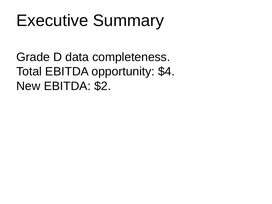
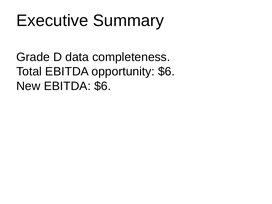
opportunity $4: $4 -> $6 (166, 72)
EBITDA $2: $2 -> $6 (103, 86)
